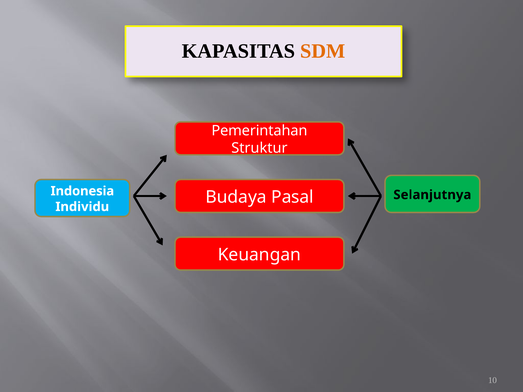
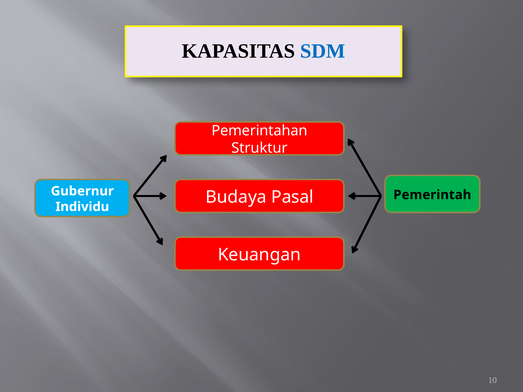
SDM colour: orange -> blue (323, 51)
Indonesia: Indonesia -> Gubernur (82, 191)
Selanjutnya: Selanjutnya -> Pemerintah (432, 195)
